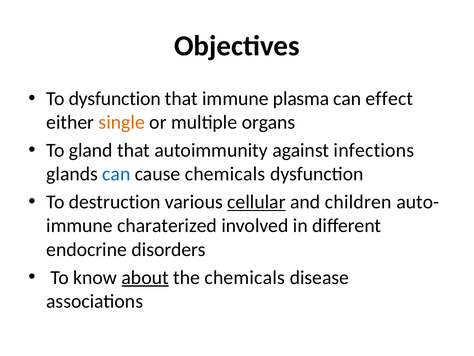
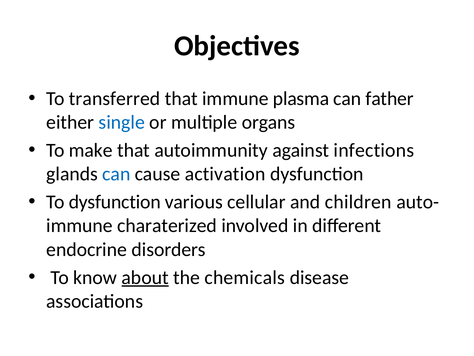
To dysfunction: dysfunction -> transferred (115, 99)
effect: effect -> father (390, 99)
single colour: orange -> blue (122, 122)
gland: gland -> make (91, 150)
cause chemicals: chemicals -> activation (225, 174)
To destruction: destruction -> dysfunction (115, 202)
cellular underline: present -> none (256, 202)
